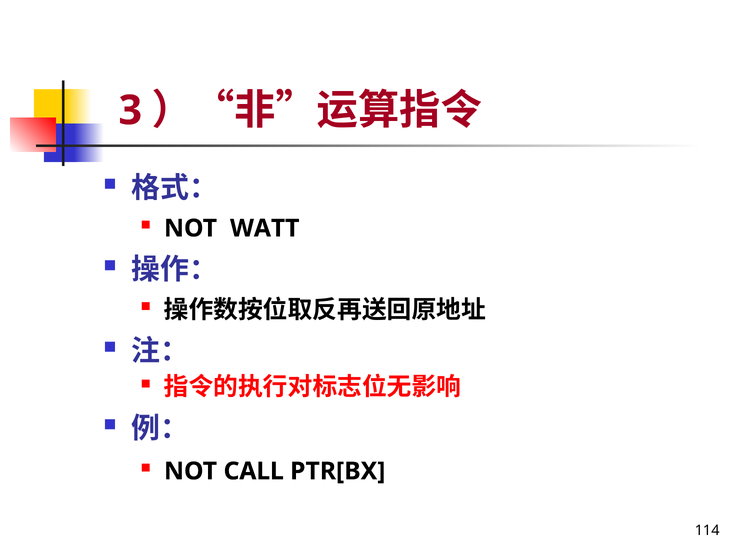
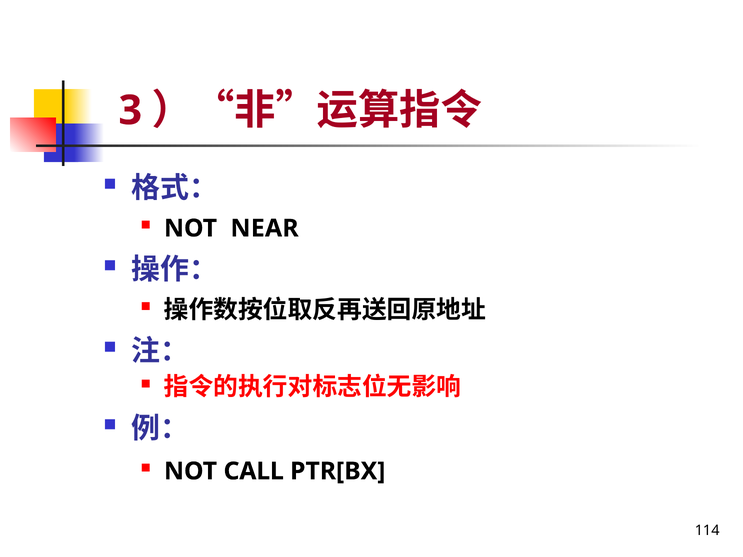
WATT: WATT -> NEAR (265, 228)
